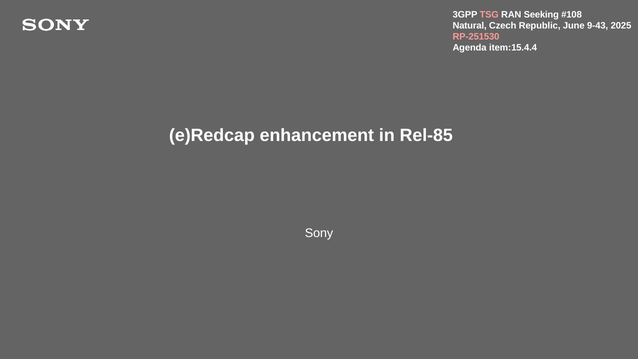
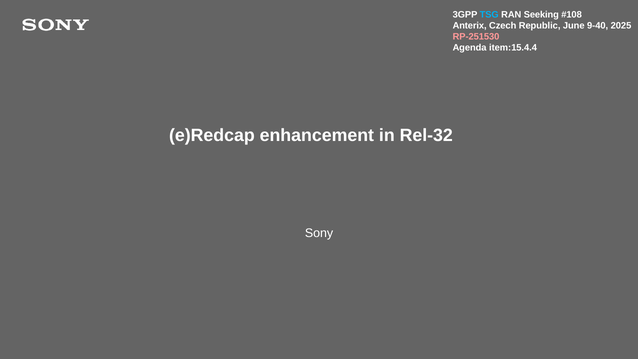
TSG colour: pink -> light blue (489, 14)
Natural: Natural -> Anterix (470, 26)
9-43: 9-43 -> 9-40 (598, 26)
Rel-85: Rel-85 -> Rel-32 (426, 135)
